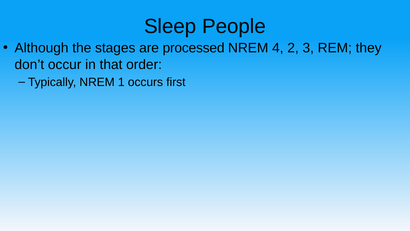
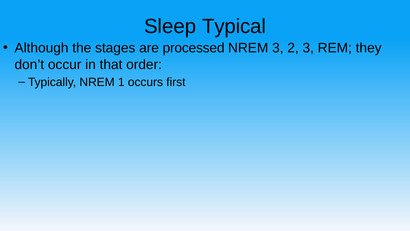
People: People -> Typical (234, 26)
NREM 4: 4 -> 3 (278, 48)
